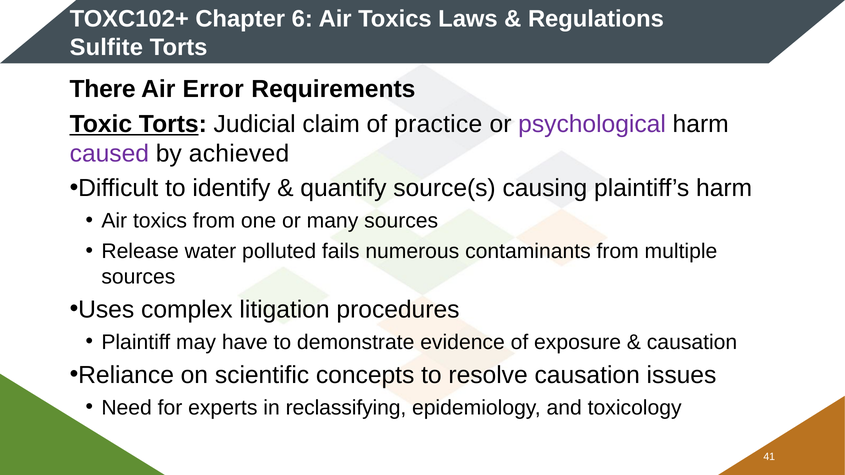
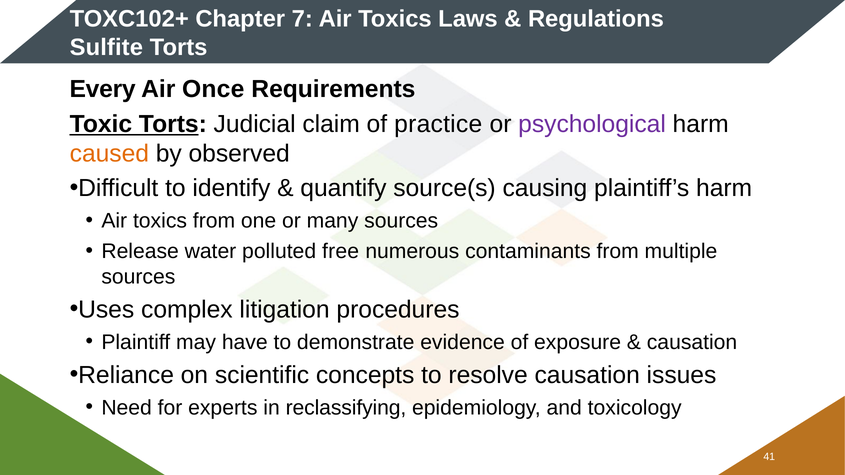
6: 6 -> 7 (302, 19)
There: There -> Every (103, 89)
Error: Error -> Once (213, 89)
caused colour: purple -> orange (109, 154)
achieved: achieved -> observed (239, 154)
fails: fails -> free (341, 252)
